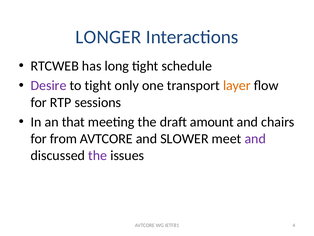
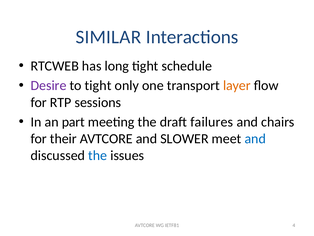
LONGER: LONGER -> SIMILAR (108, 37)
that: that -> part (73, 122)
amount: amount -> failures (212, 122)
from: from -> their (63, 139)
and colour: purple -> blue (255, 139)
the colour: purple -> blue (98, 155)
